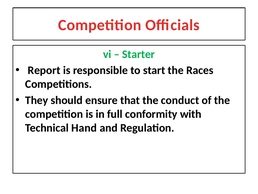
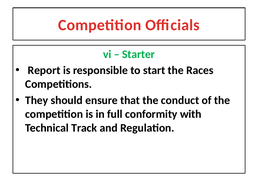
Hand: Hand -> Track (84, 128)
